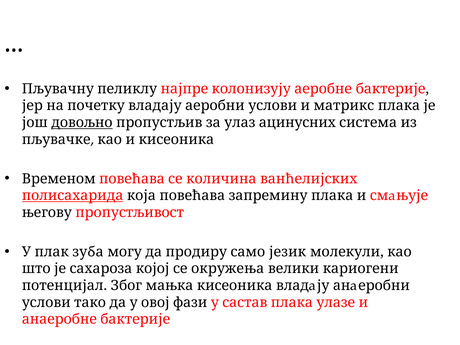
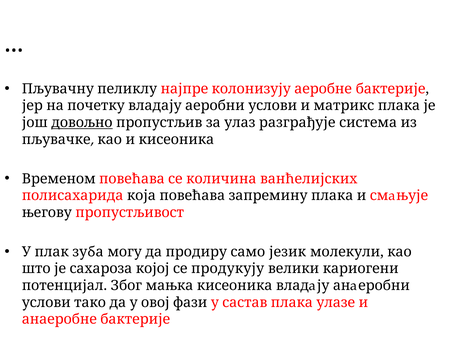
ацинусних: ацинусних -> разграђује (297, 123)
полисахарида underline: present -> none (73, 196)
окружења: окружења -> продукују (228, 269)
